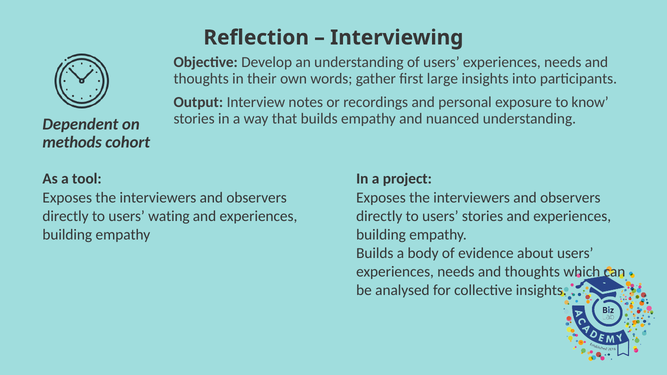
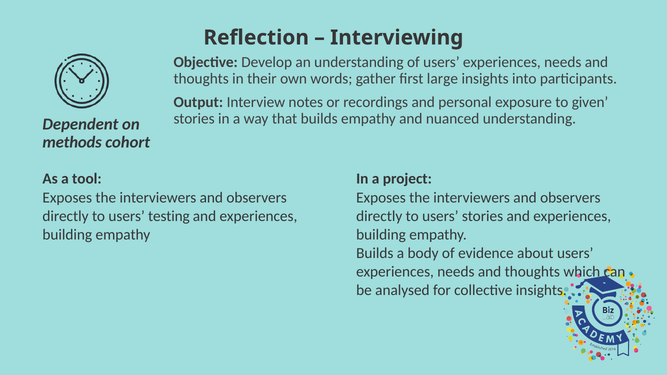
know: know -> given (590, 102)
wating: wating -> testing (169, 216)
